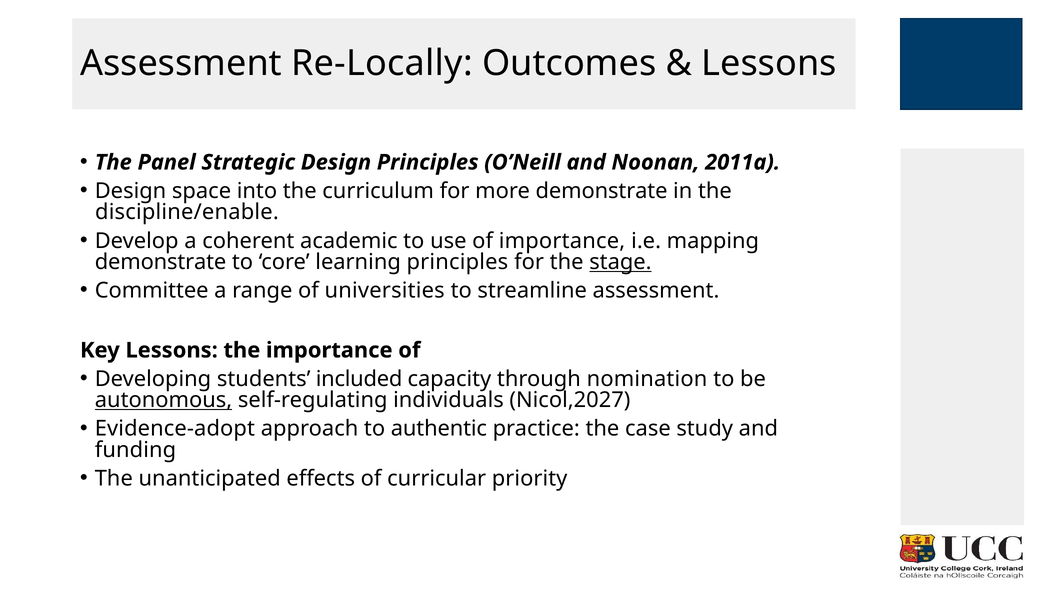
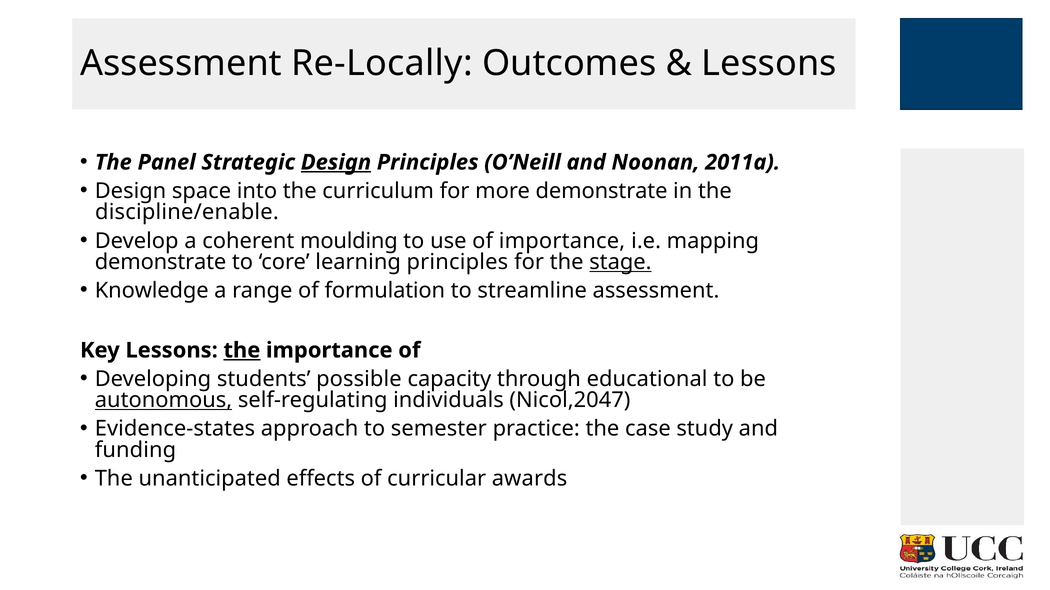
Design underline: none -> present (336, 163)
academic: academic -> moulding (349, 241)
Committee: Committee -> Knowledge (152, 291)
universities: universities -> formulation (385, 291)
the underline: none -> present (242, 351)
included: included -> possible (359, 379)
nomination: nomination -> educational (647, 379)
Nicol,2027: Nicol,2027 -> Nicol,2047 (570, 401)
Evidence-adopt: Evidence-adopt -> Evidence-states (175, 429)
authentic: authentic -> semester (439, 429)
priority: priority -> awards (530, 479)
